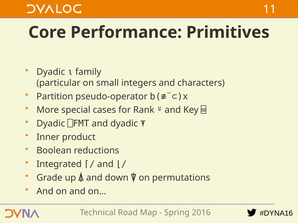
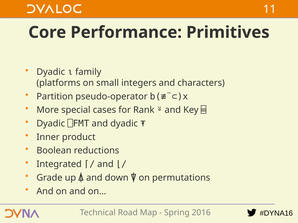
particular: particular -> platforms (58, 83)
